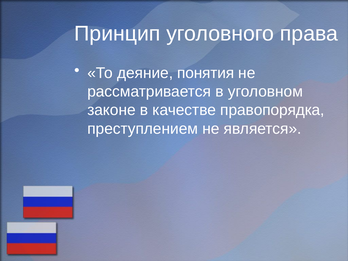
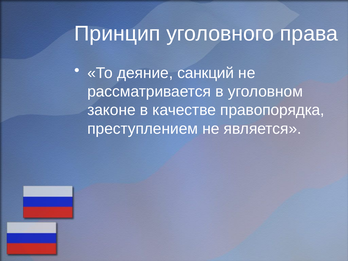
понятия: понятия -> санкций (206, 73)
